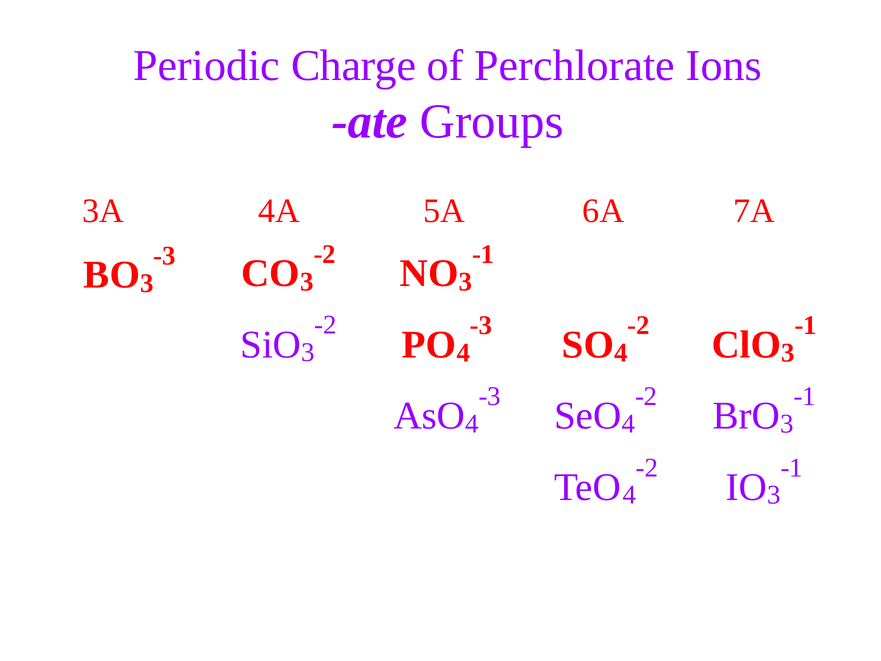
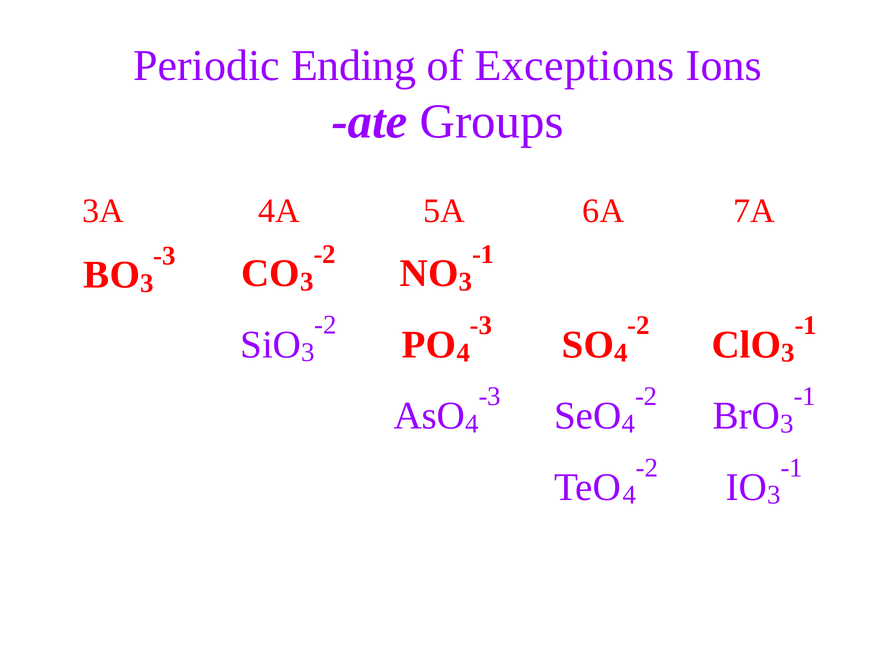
Charge: Charge -> Ending (354, 65)
Perchlorate: Perchlorate -> Exceptions (574, 65)
